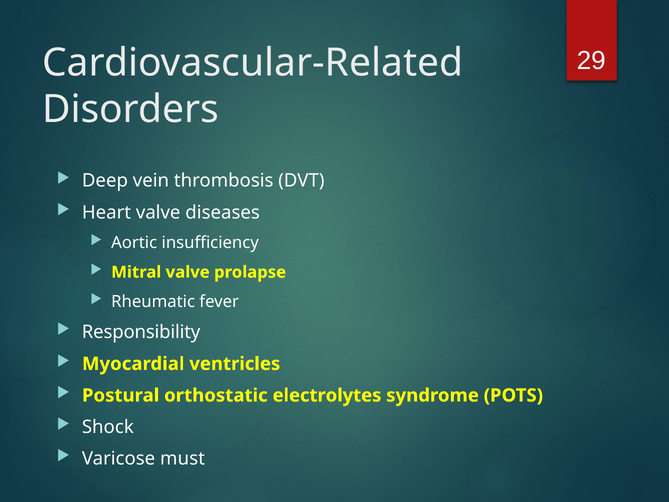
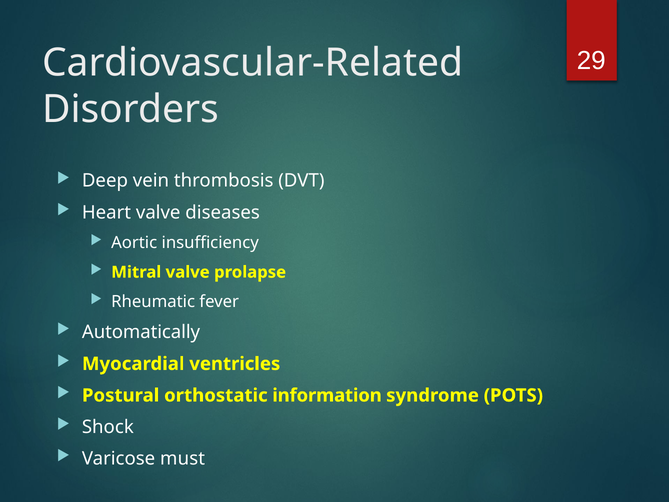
Responsibility: Responsibility -> Automatically (141, 332)
electrolytes: electrolytes -> information (327, 395)
